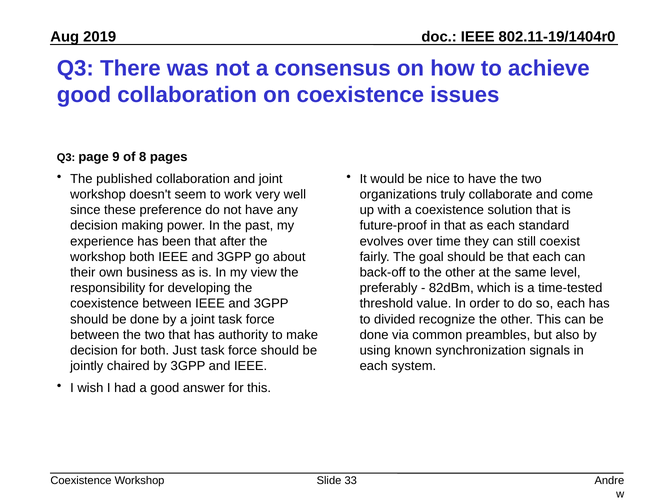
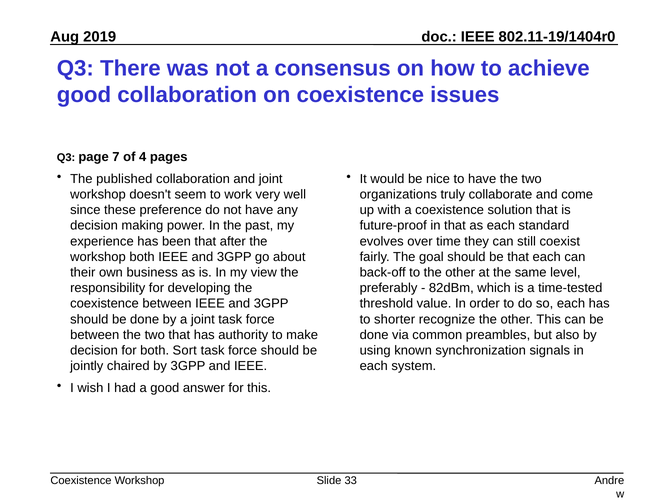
9: 9 -> 7 (116, 157)
8: 8 -> 4 (143, 157)
divided: divided -> shorter (395, 319)
Just: Just -> Sort (185, 350)
